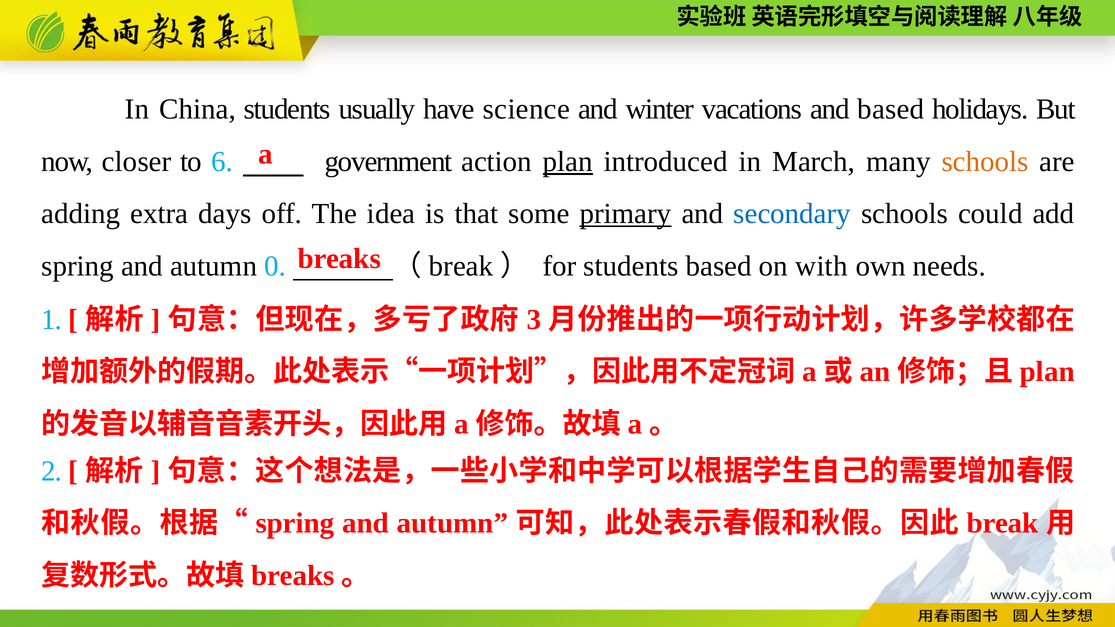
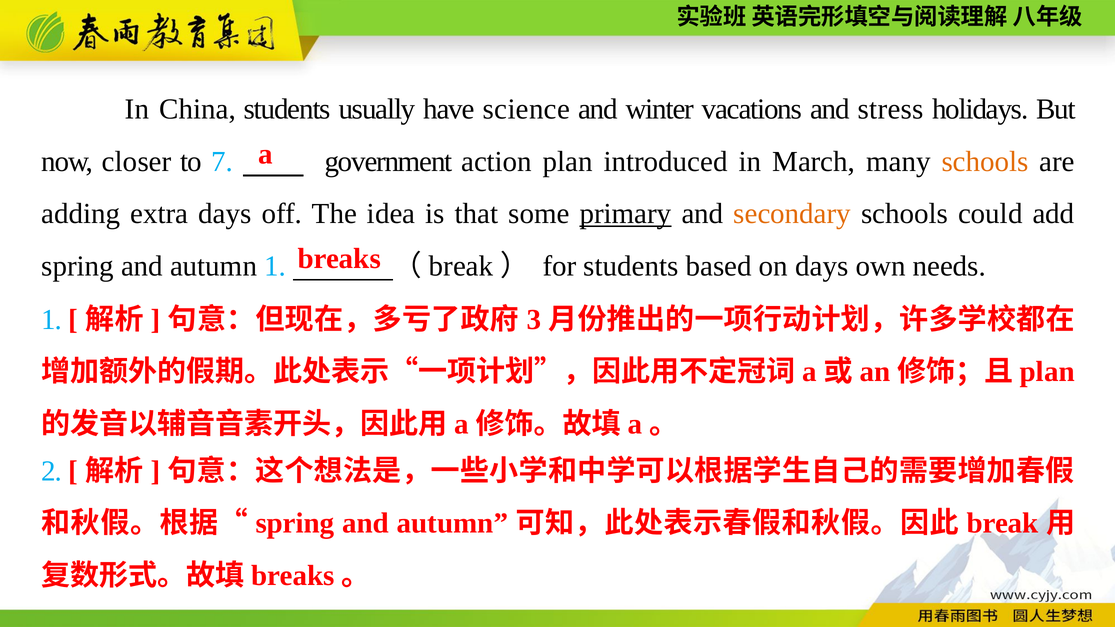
and based: based -> stress (891, 109)
6: 6 -> 7 (222, 162)
plan underline: present -> none (568, 162)
secondary colour: blue -> orange (792, 214)
autumn 0: 0 -> 1 (275, 266)
on with: with -> days (822, 266)
